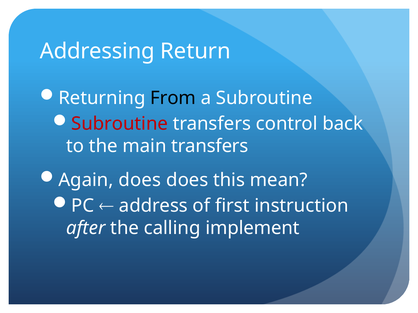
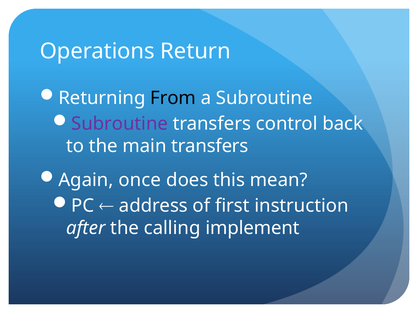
Addressing: Addressing -> Operations (97, 51)
Subroutine colour: red -> purple (120, 124)
Again does: does -> once (140, 180)
